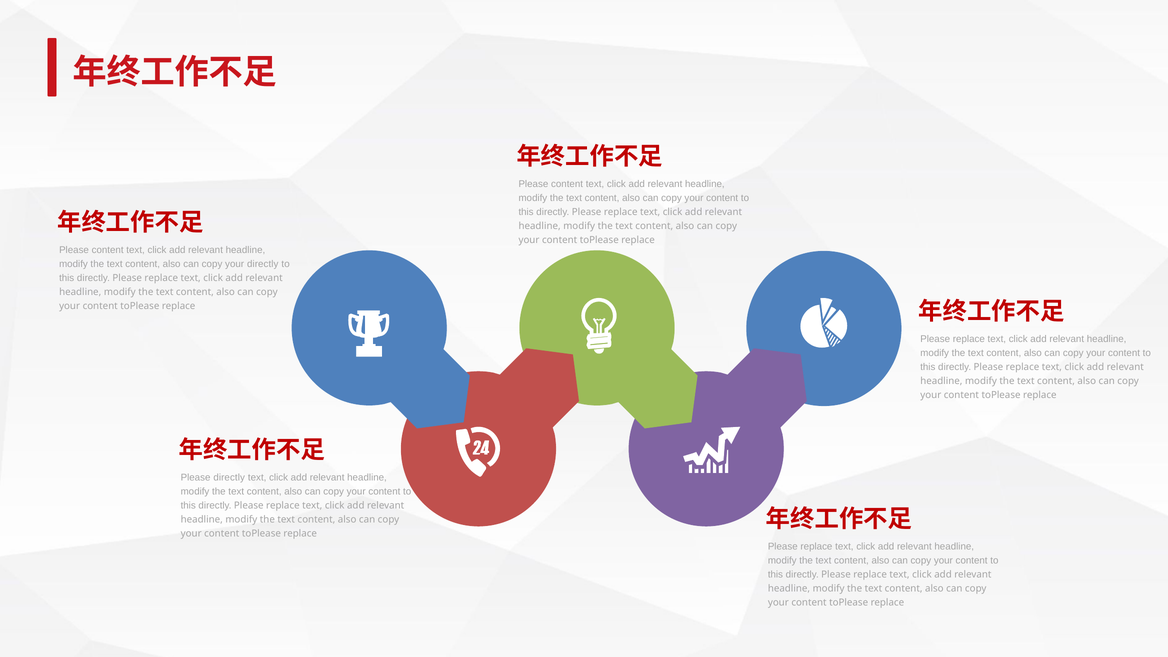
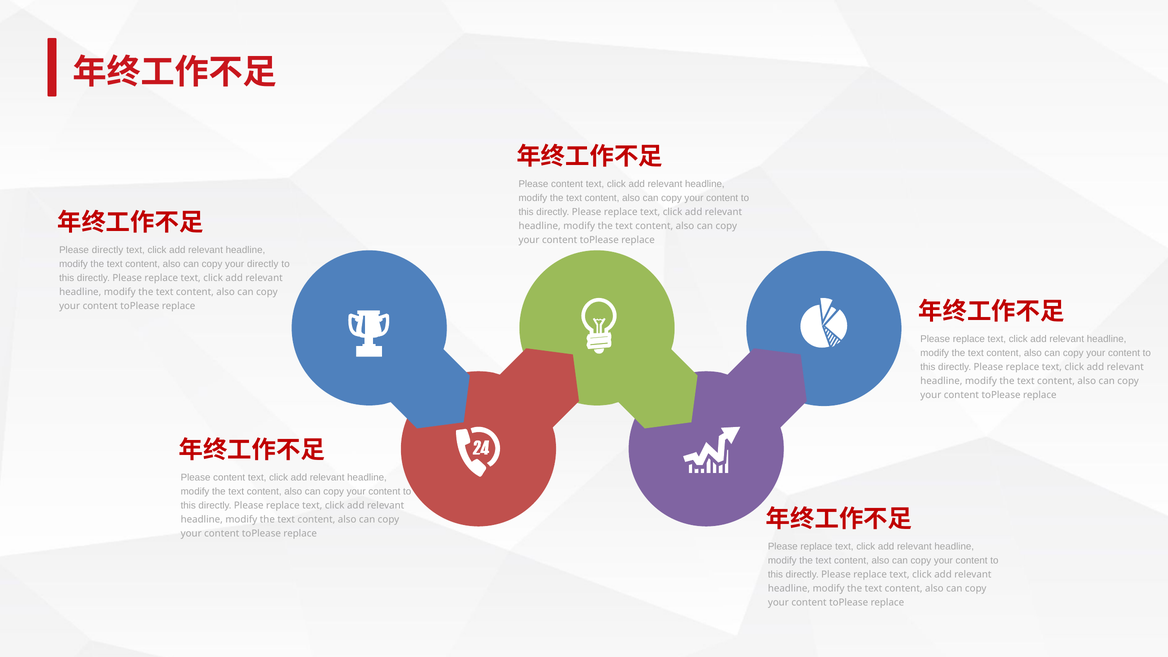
content: content -> directly (108, 250)
directly: directly -> content (229, 478)
